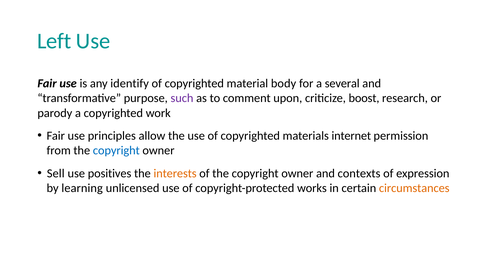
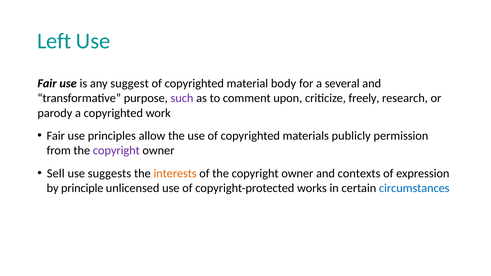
identify: identify -> suggest (130, 84)
boost: boost -> freely (364, 98)
internet: internet -> publicly (351, 136)
copyright colour: blue -> purple (116, 151)
positives: positives -> suggests (109, 174)
learning: learning -> principle (82, 188)
circumstances colour: orange -> blue (414, 188)
